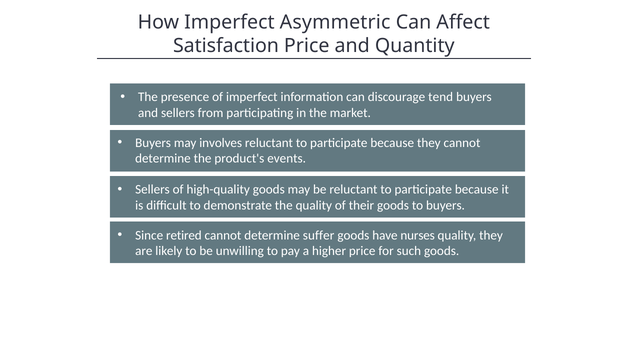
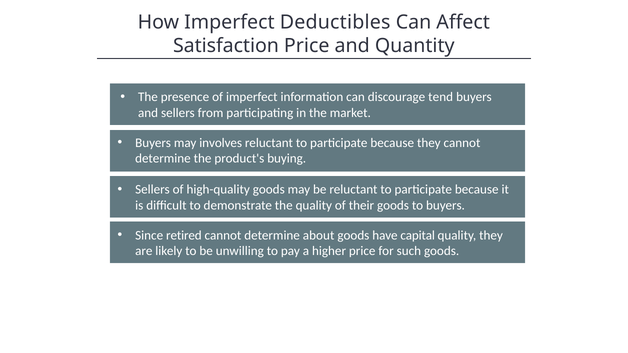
Asymmetric: Asymmetric -> Deductibles (335, 22)
events: events -> buying (287, 159)
suffer: suffer -> about (319, 235)
nurses: nurses -> capital (418, 235)
